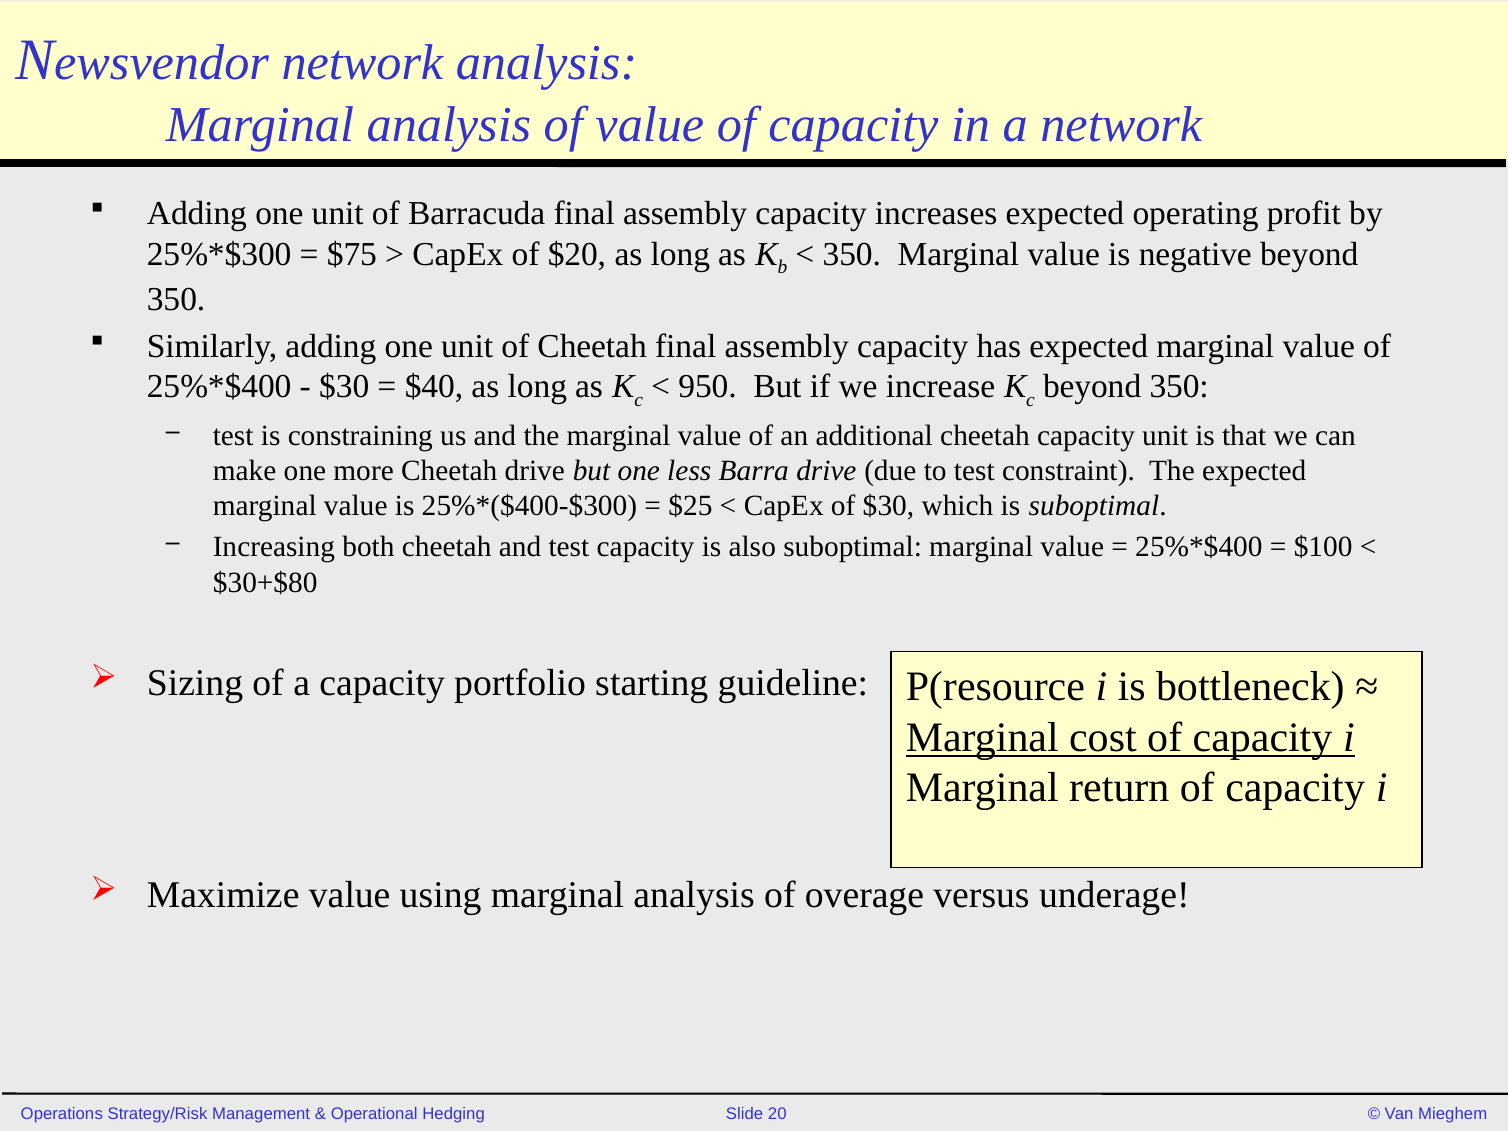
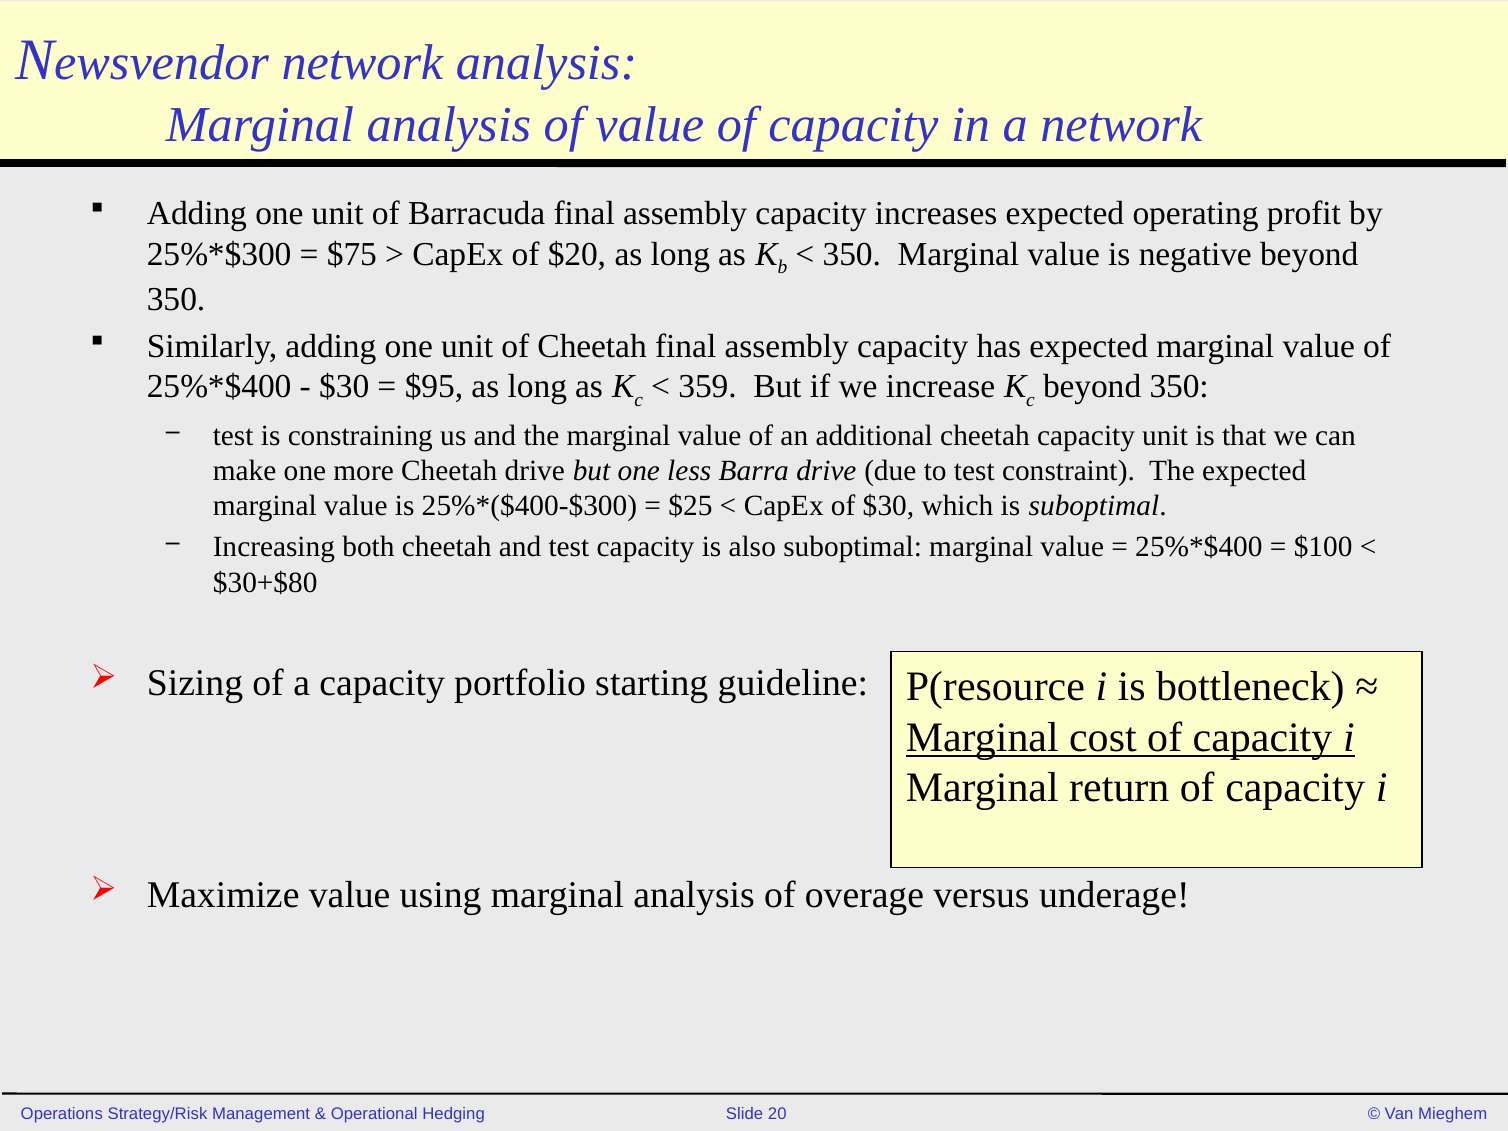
$40: $40 -> $95 (434, 387)
950: 950 -> 359 (708, 387)
